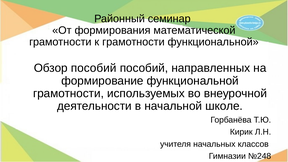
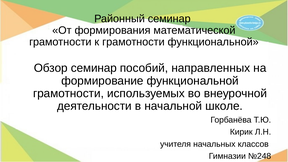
Обзор пособий: пособий -> семинар (94, 68)
